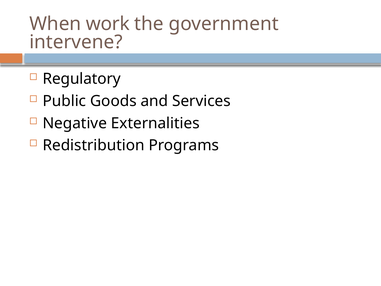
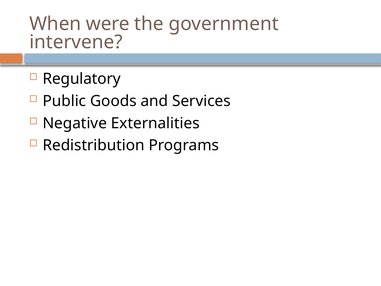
work: work -> were (108, 24)
